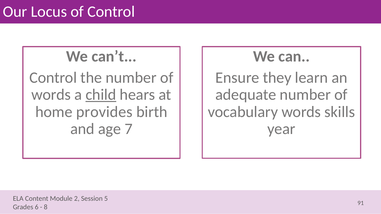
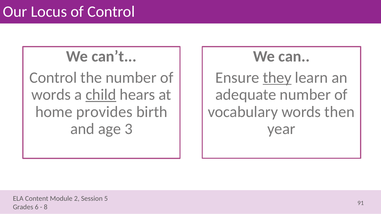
they underline: none -> present (277, 78)
skills: skills -> then (340, 112)
7: 7 -> 3 (129, 129)
